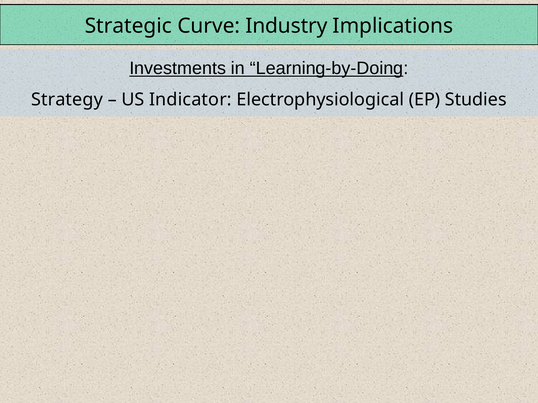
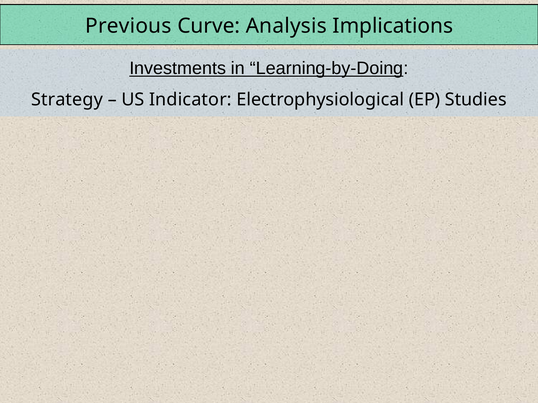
Strategic: Strategic -> Previous (128, 26)
Industry: Industry -> Analysis (286, 26)
